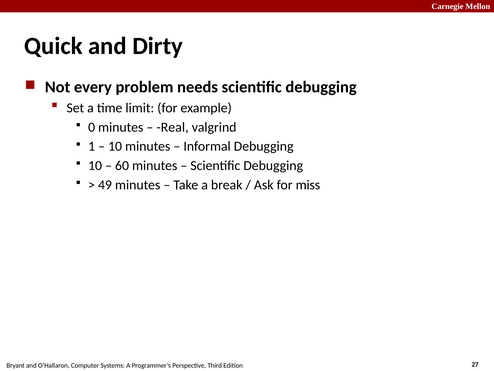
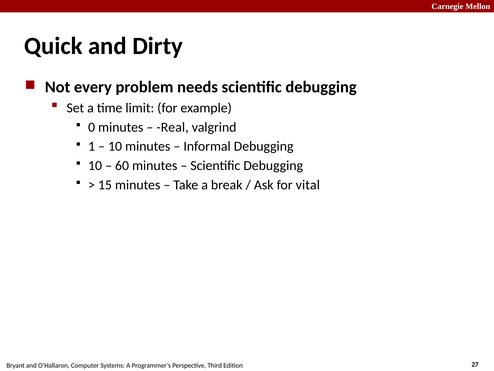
49: 49 -> 15 (105, 185)
miss: miss -> vital (308, 185)
